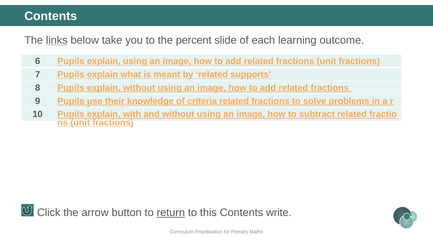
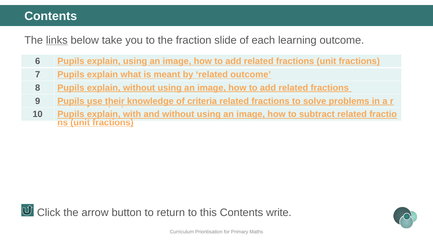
percent: percent -> fraction (194, 40)
related supports: supports -> outcome (251, 75)
return underline: present -> none (171, 213)
